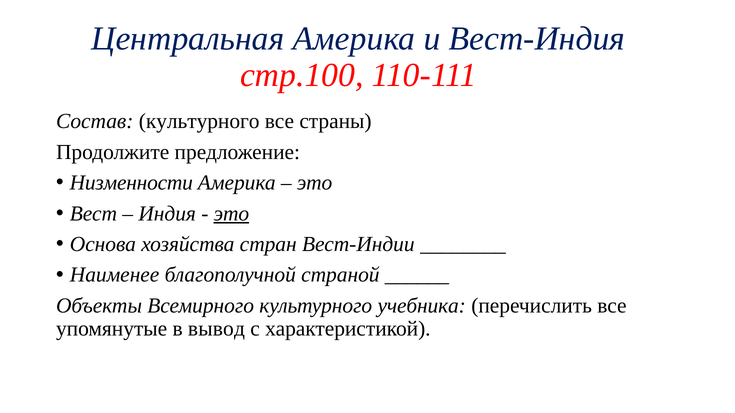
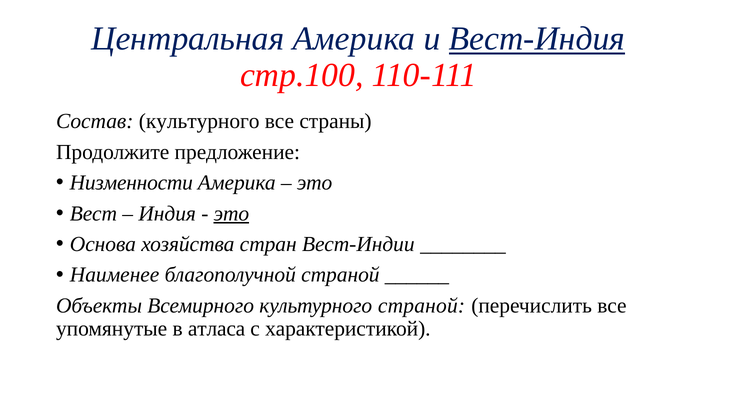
Вест-Индия underline: none -> present (537, 39)
культурного учебника: учебника -> страной (422, 306)
вывод: вывод -> атласа (217, 329)
